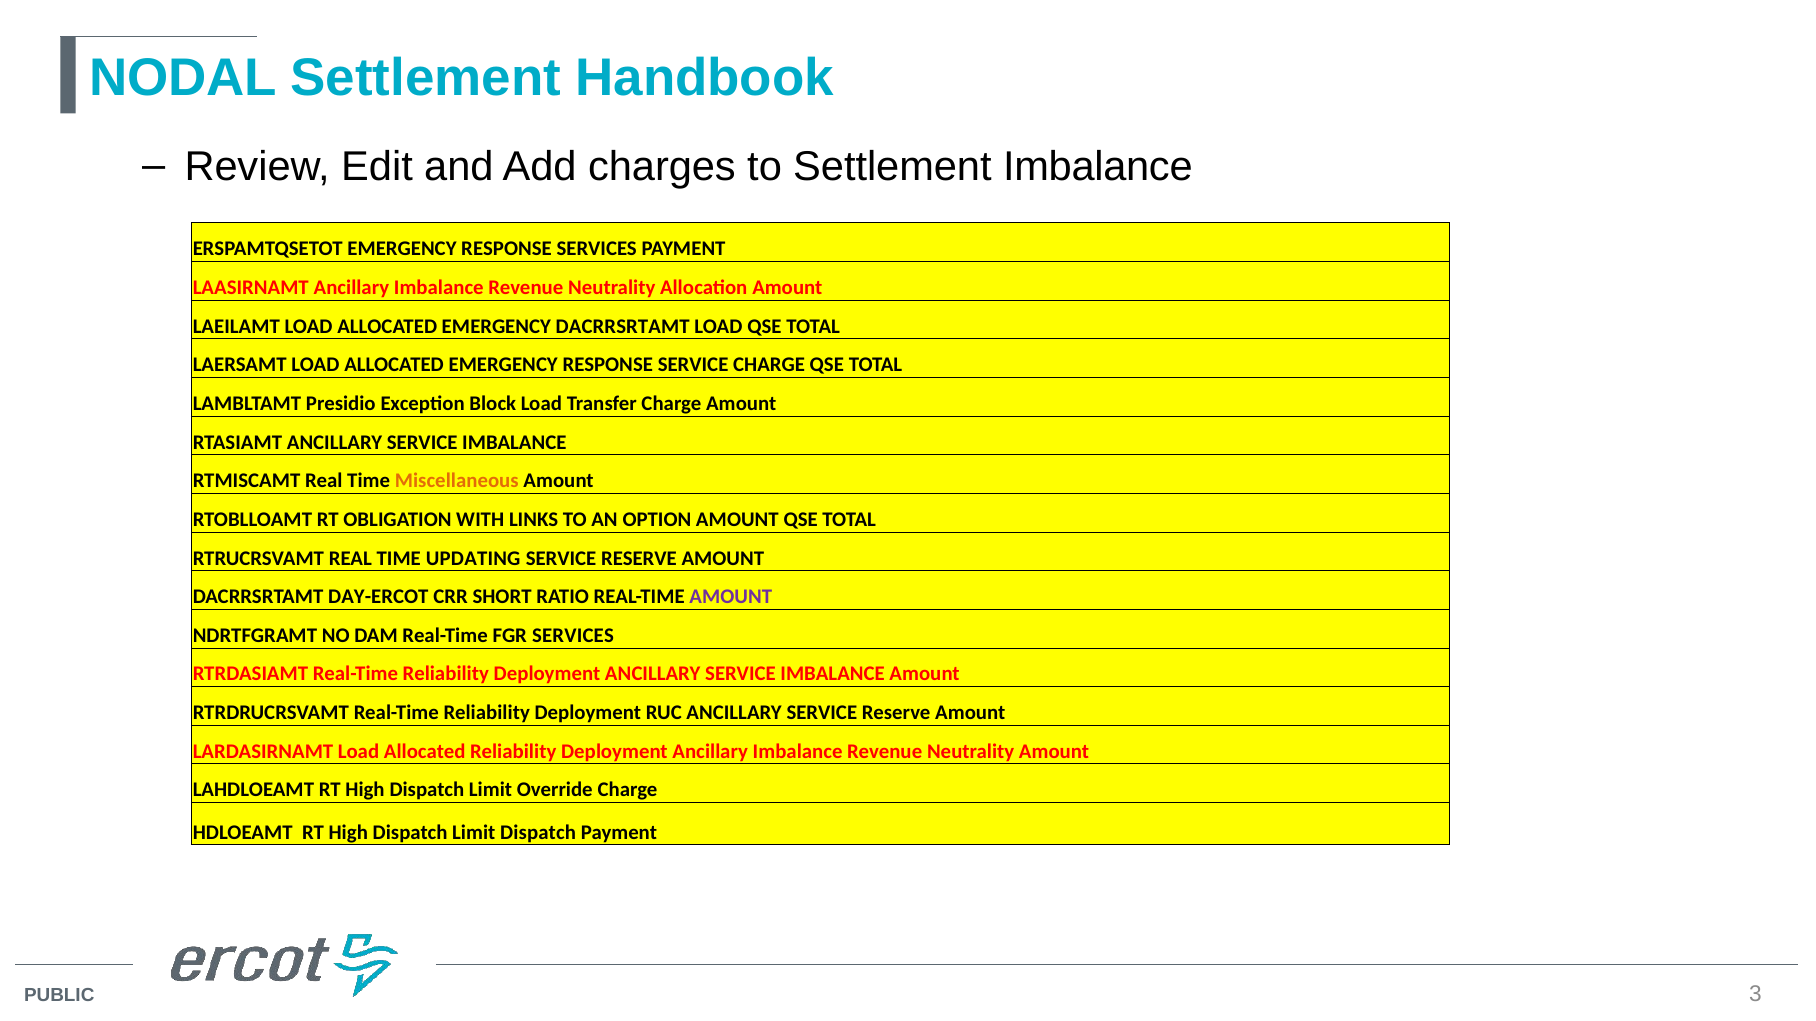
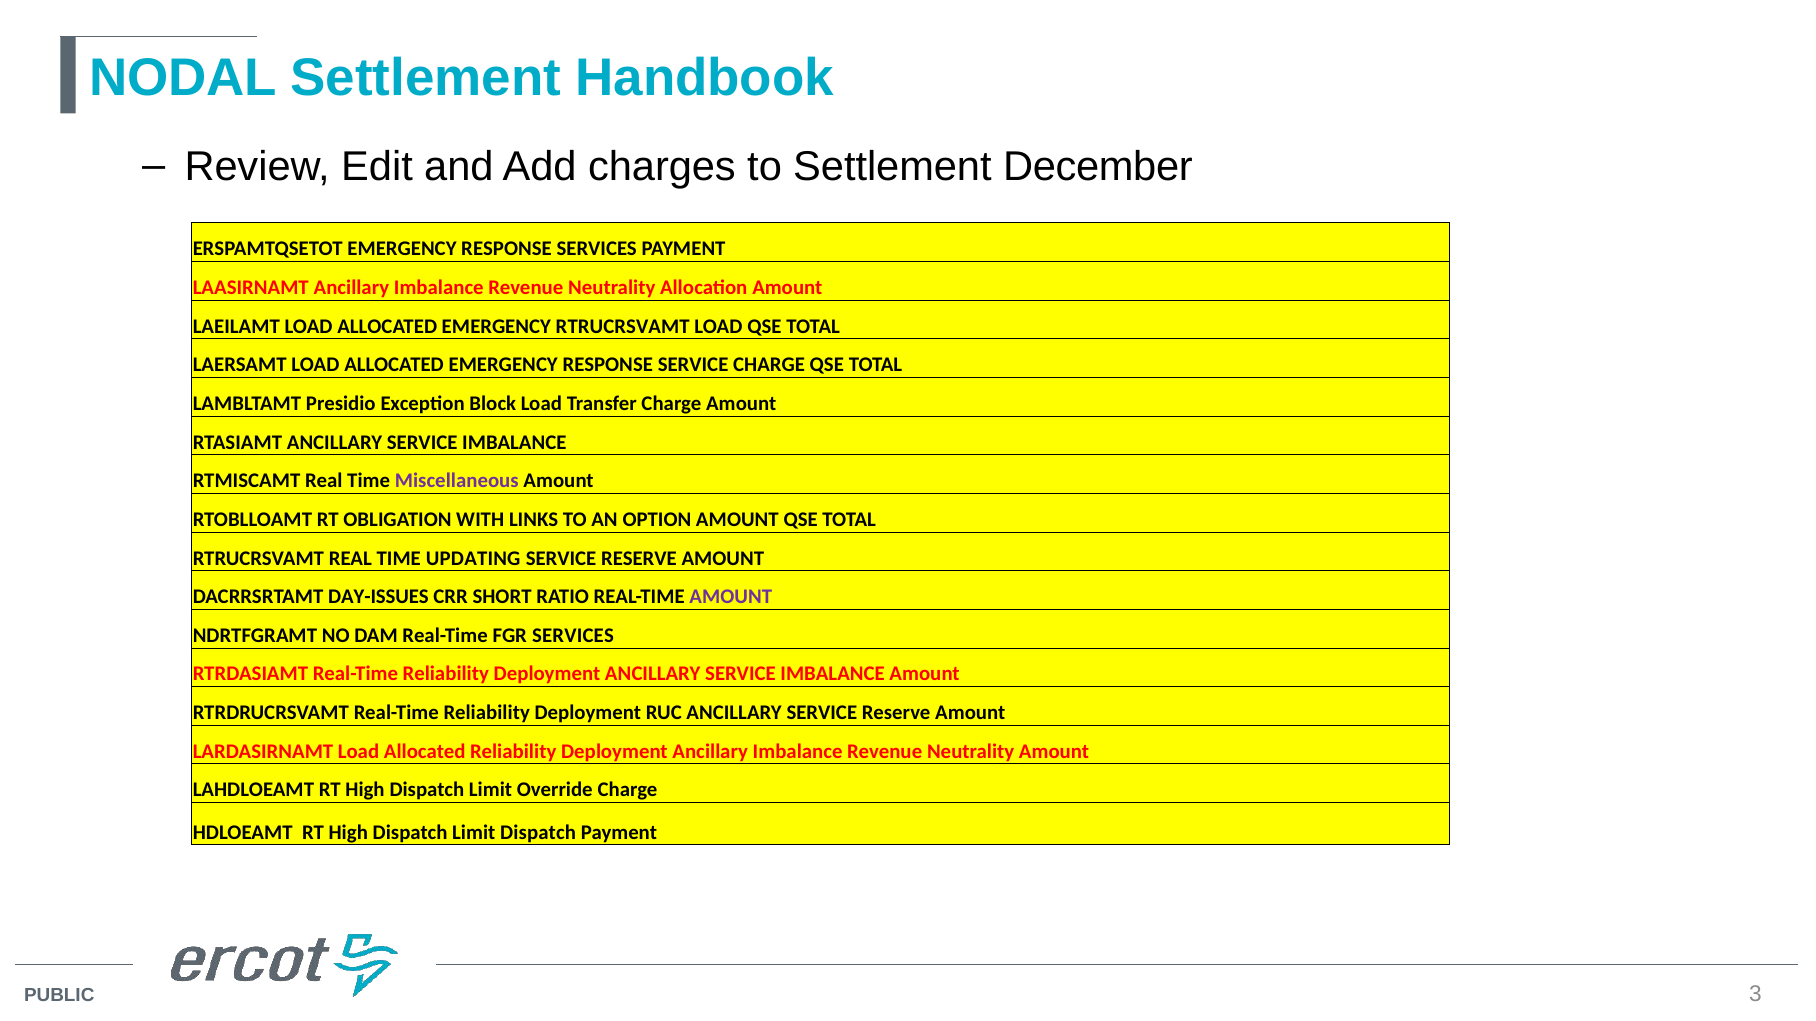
Settlement Imbalance: Imbalance -> December (1098, 167)
EMERGENCY DACRRSRTAMT: DACRRSRTAMT -> RTRUCRSVAMT (623, 326)
Miscellaneous colour: orange -> purple (457, 481)
DAY-ERCOT: DAY-ERCOT -> DAY-ISSUES (378, 597)
